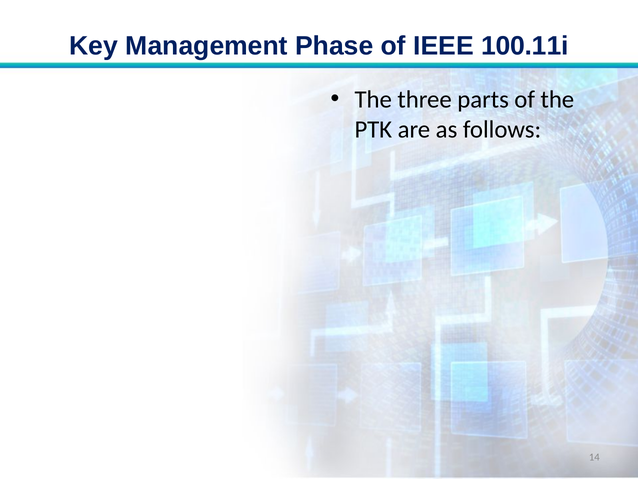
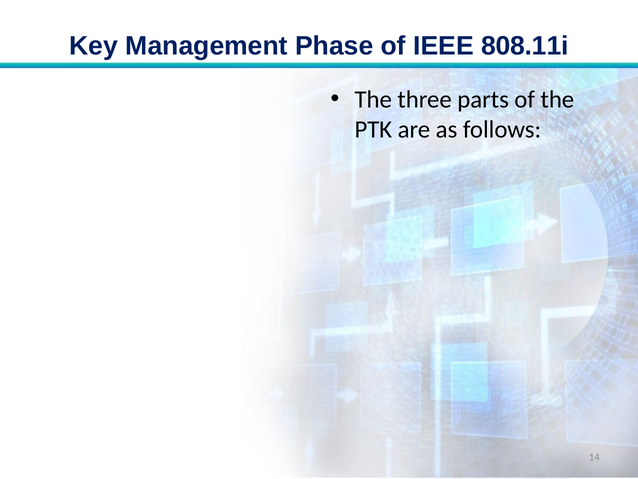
100.11i: 100.11i -> 808.11i (525, 46)
